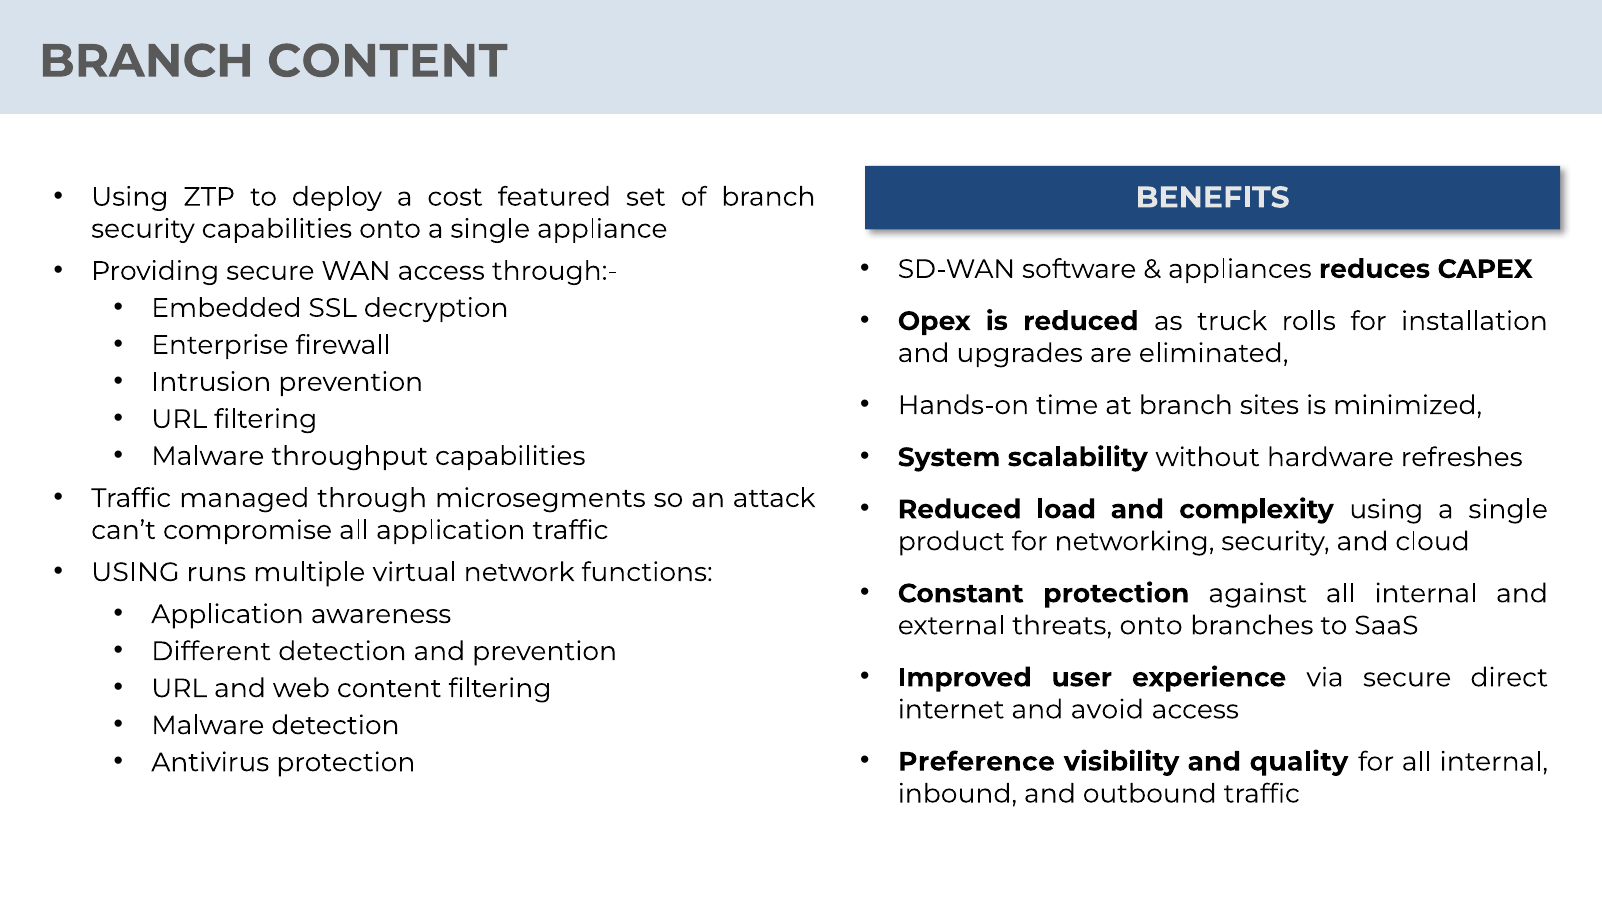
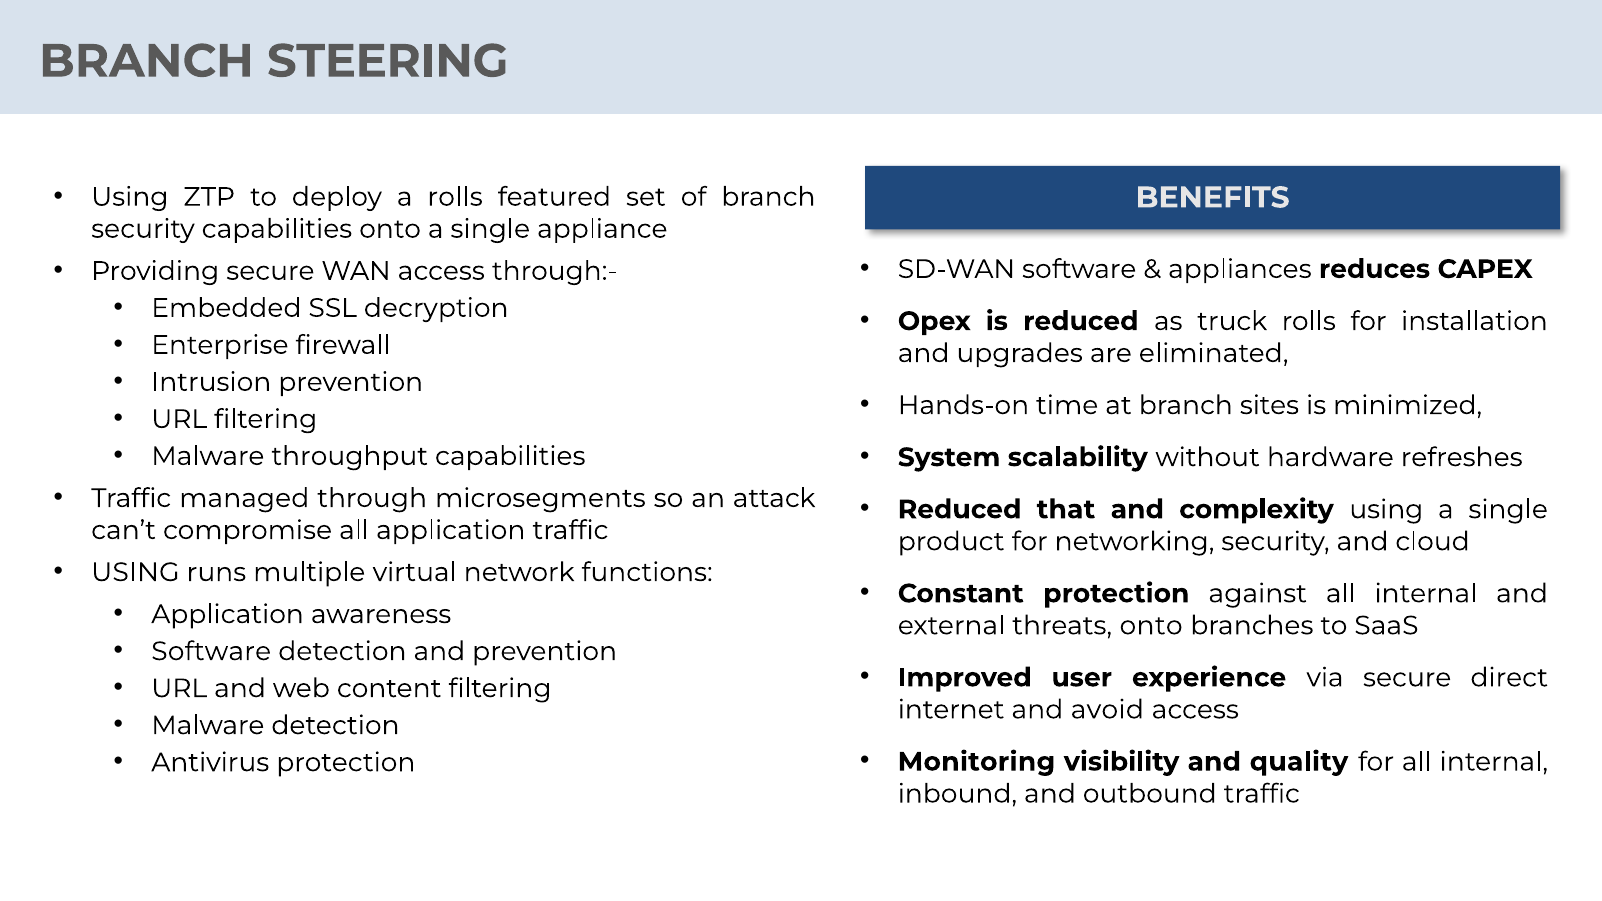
BRANCH CONTENT: CONTENT -> STEERING (388, 61)
a cost: cost -> rolls (455, 197)
load: load -> that (1066, 510)
Different: Different -> Software (211, 651)
Preference: Preference -> Monitoring (976, 762)
